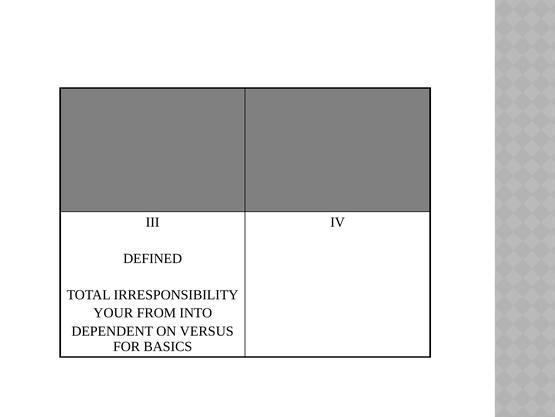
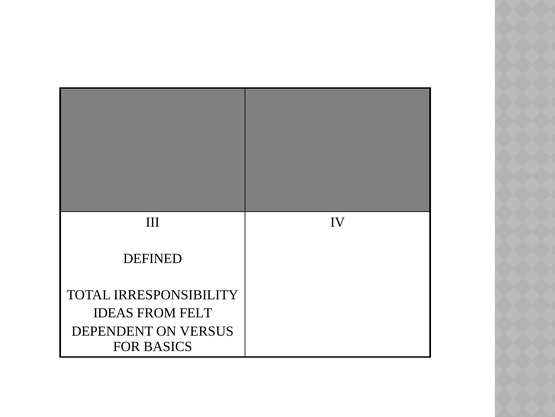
YOUR: YOUR -> IDEAS (113, 312)
INTO: INTO -> FELT (196, 312)
